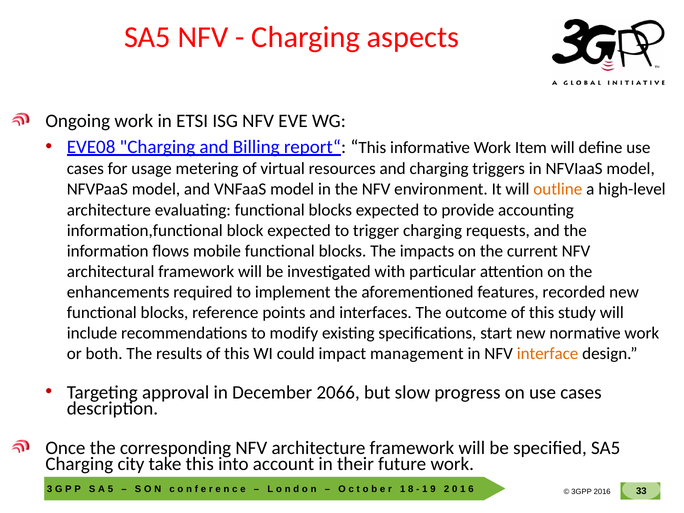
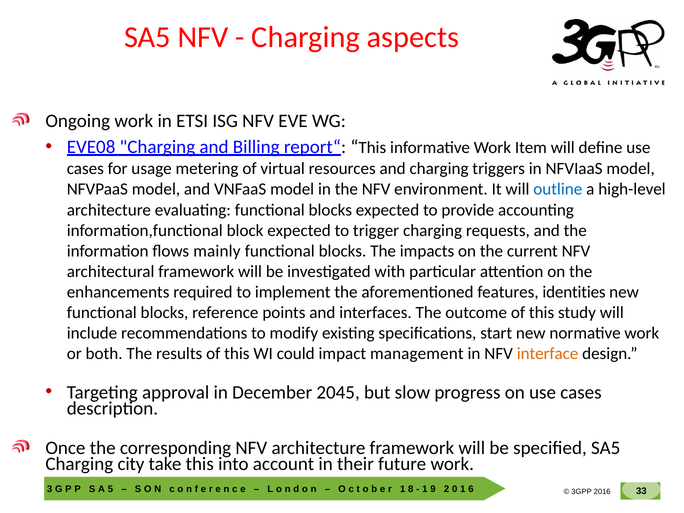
outline colour: orange -> blue (558, 189)
mobile: mobile -> mainly (217, 251)
recorded: recorded -> identities (574, 292)
2066: 2066 -> 2045 (338, 393)
